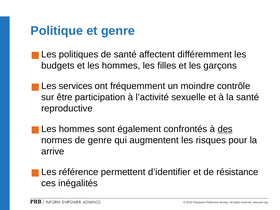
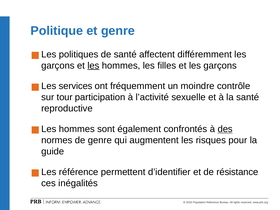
budgets: budgets -> garçons (58, 66)
les underline: none -> present (93, 66)
être: être -> tour (65, 97)
arrive: arrive -> guide (53, 151)
